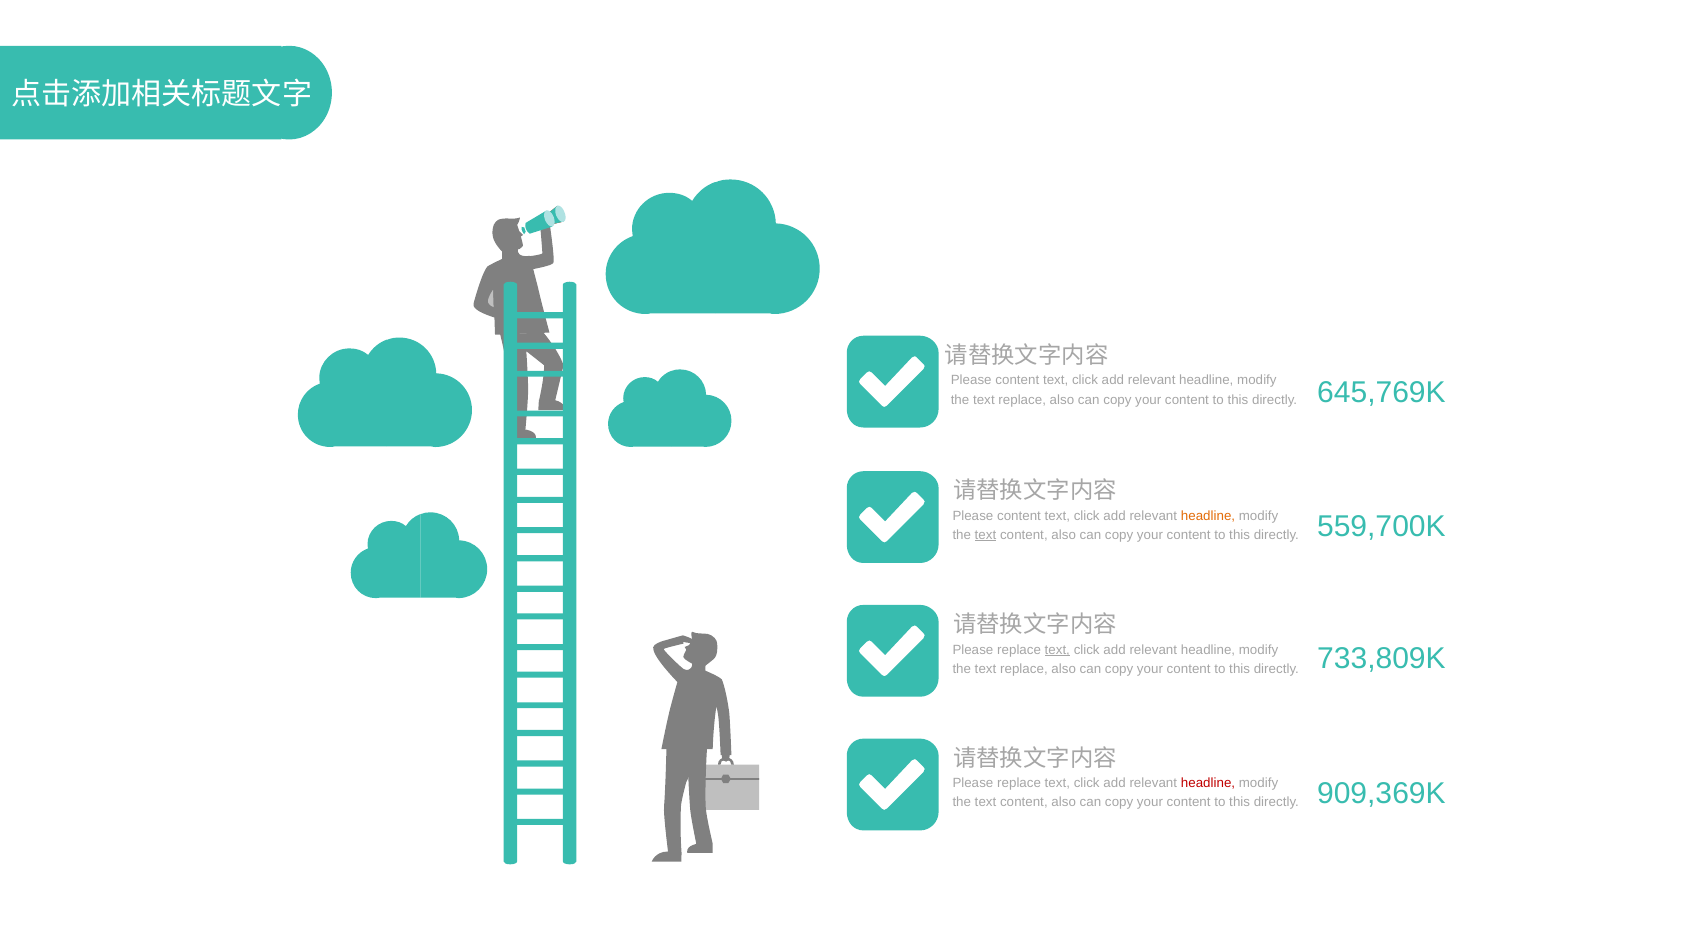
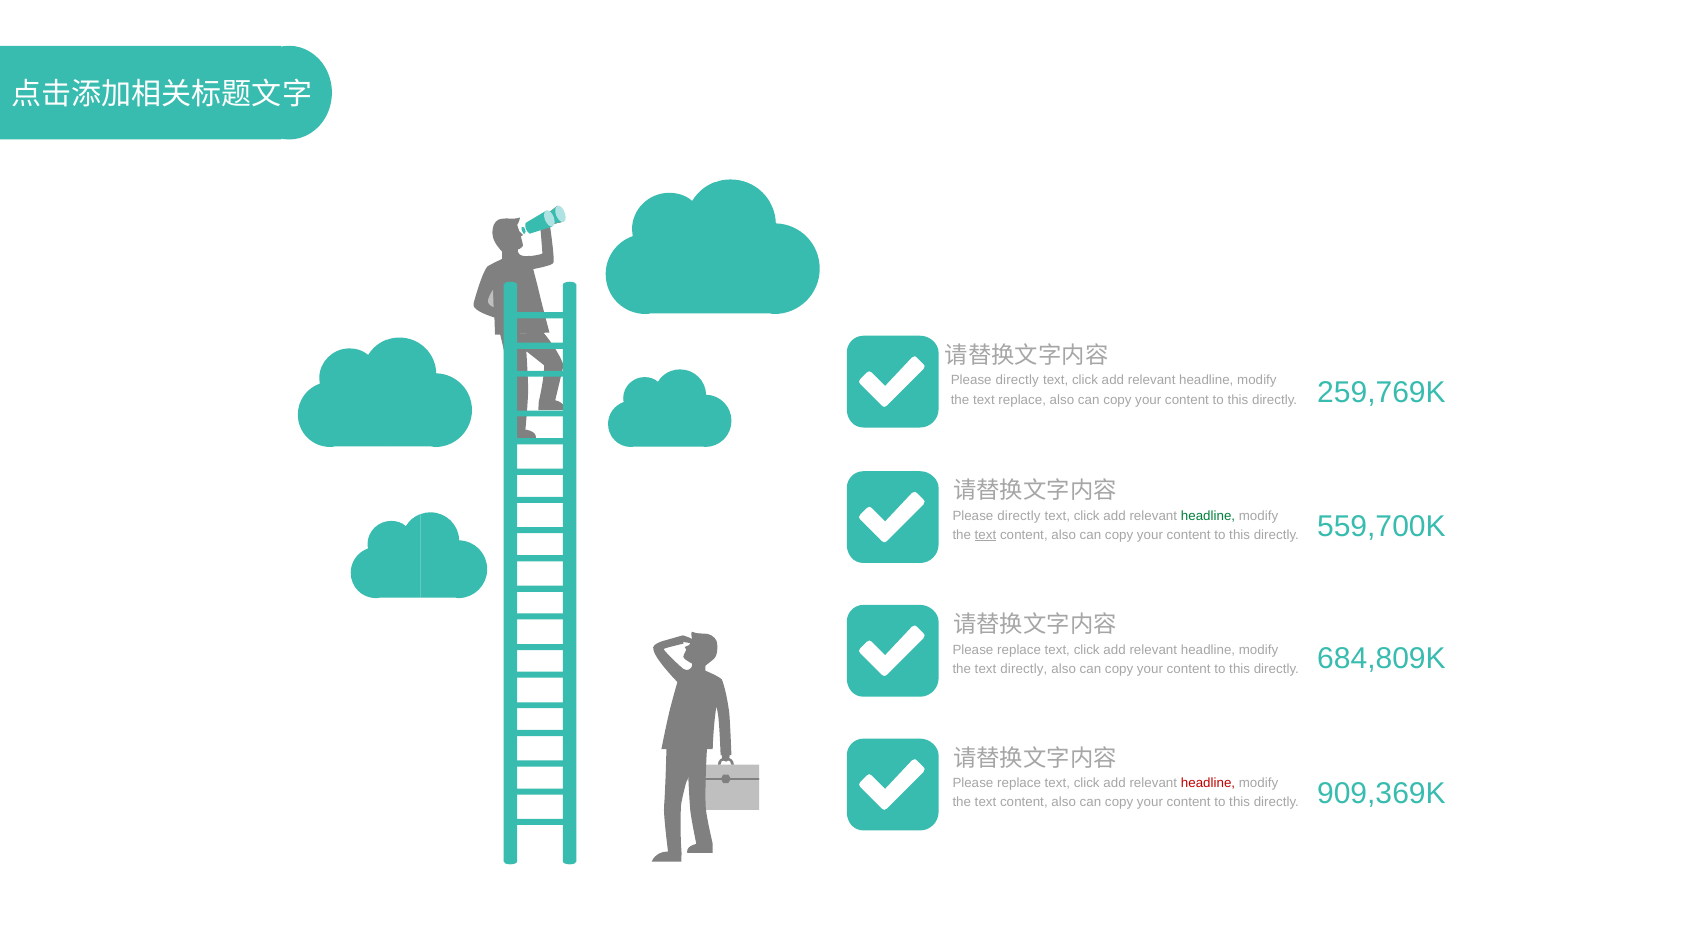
content: content -> directly (1017, 381)
645,769K: 645,769K -> 259,769K (1381, 393)
content: content -> directly (1019, 516)
headline colour: orange -> green (1208, 516)
text underline: present -> none (1057, 650)
733,809K: 733,809K -> 684,809K (1381, 658)
replace: replace -> directly (1024, 669)
